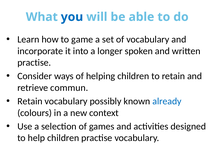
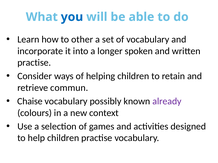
game: game -> other (82, 40)
Retain: Retain -> Chaise (30, 102)
already colour: blue -> purple (167, 102)
